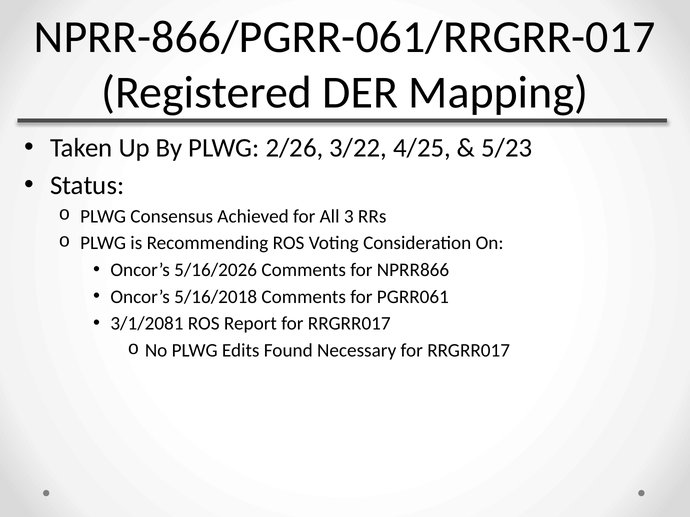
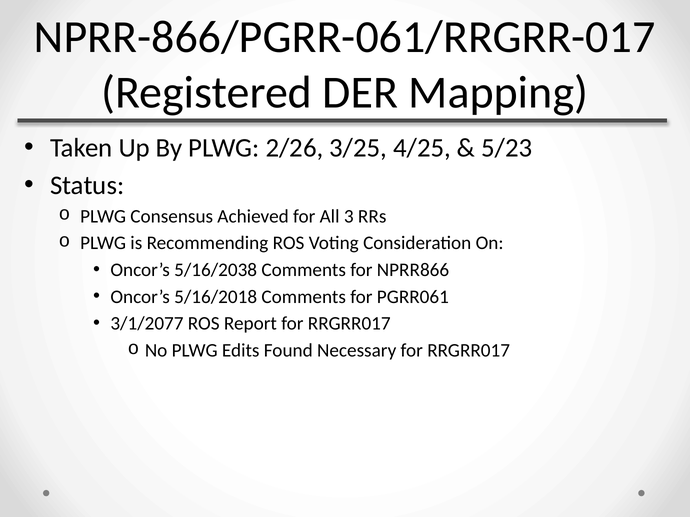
3/22: 3/22 -> 3/25 (358, 148)
5/16/2026: 5/16/2026 -> 5/16/2038 (216, 270)
3/1/2081: 3/1/2081 -> 3/1/2077 (147, 324)
